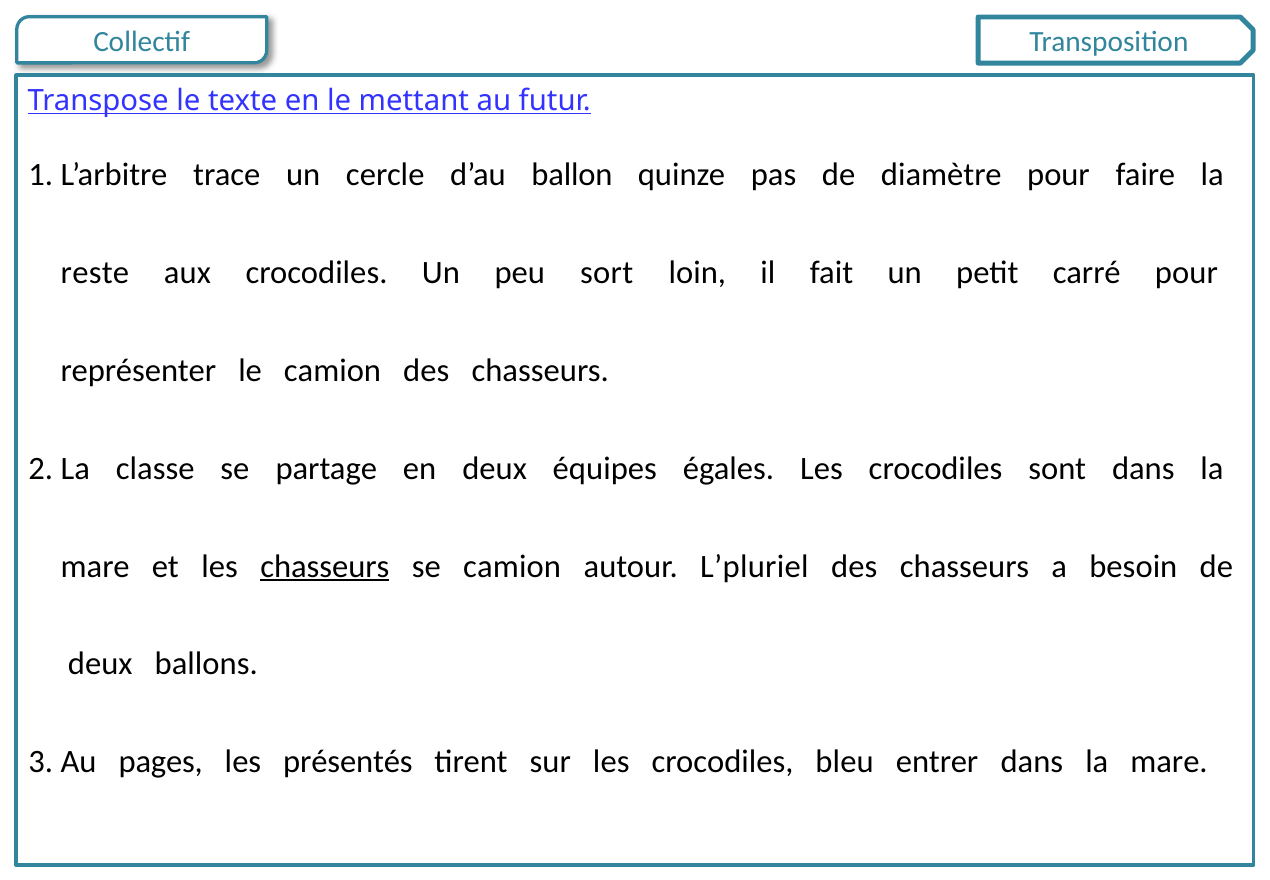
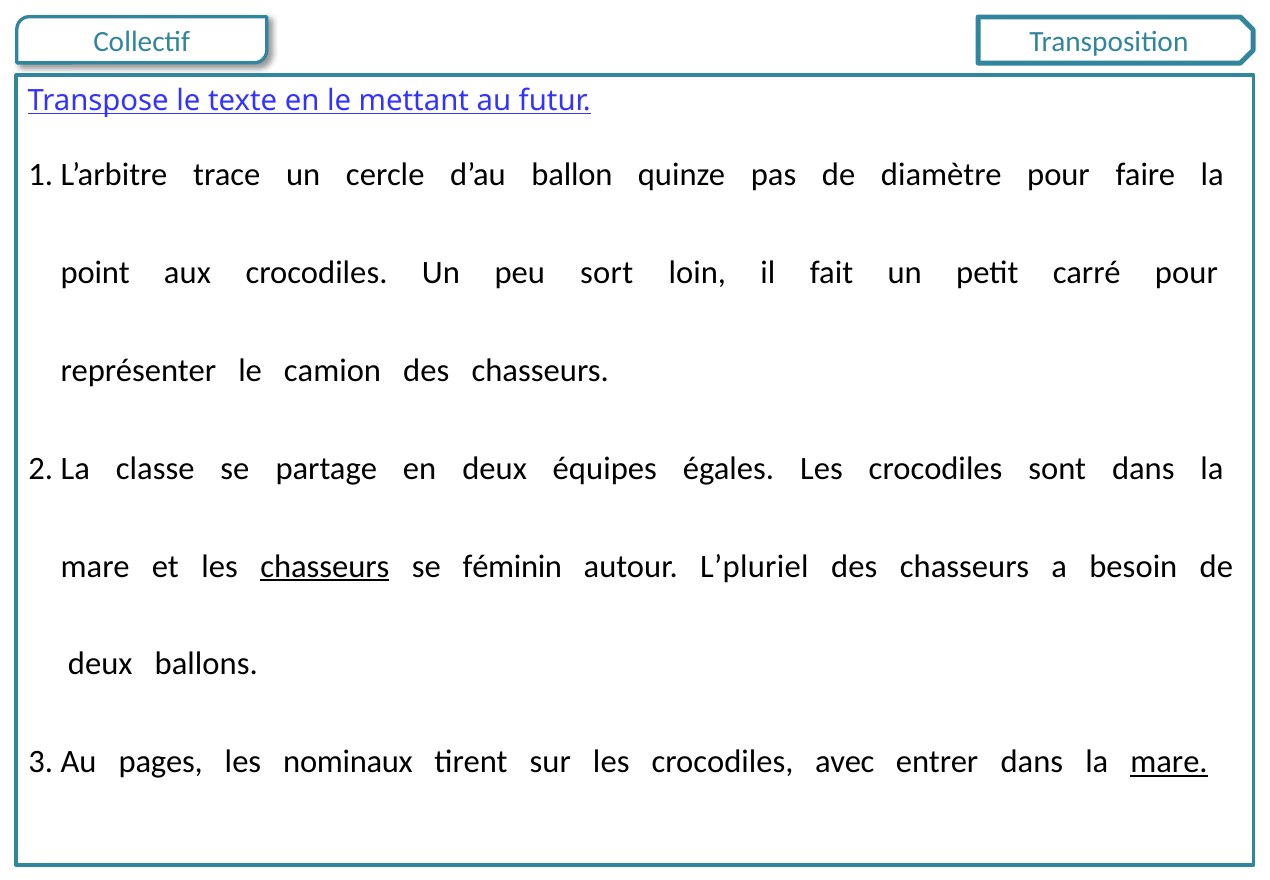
reste: reste -> point (95, 273)
se camion: camion -> féminin (512, 566)
présentés: présentés -> nominaux (348, 762)
bleu: bleu -> avec (845, 762)
mare underline: none -> present (1169, 762)
